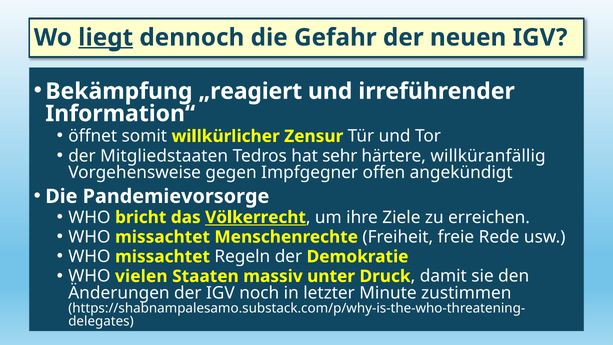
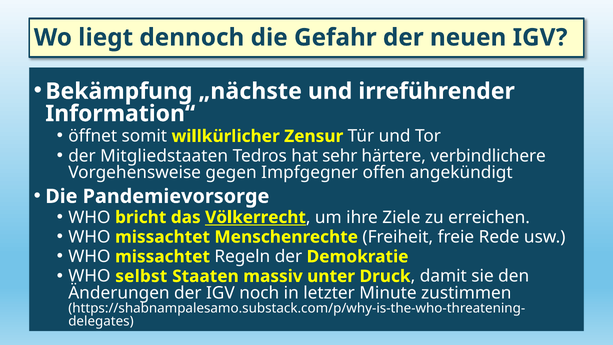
liegt underline: present -> none (106, 37)
„reagiert: „reagiert -> „nächste (250, 91)
willküranfällig: willküranfällig -> verbindlichere (488, 156)
vielen: vielen -> selbst (141, 276)
